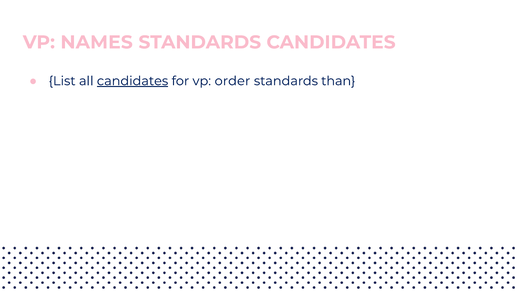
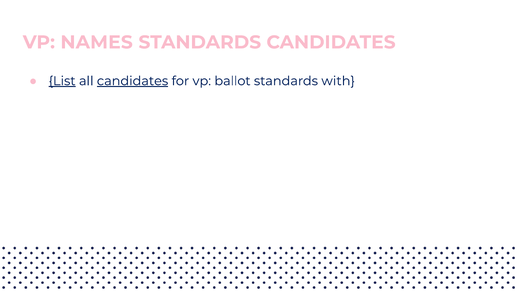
List underline: none -> present (62, 81)
order: order -> ballot (232, 81)
than: than -> with (338, 81)
